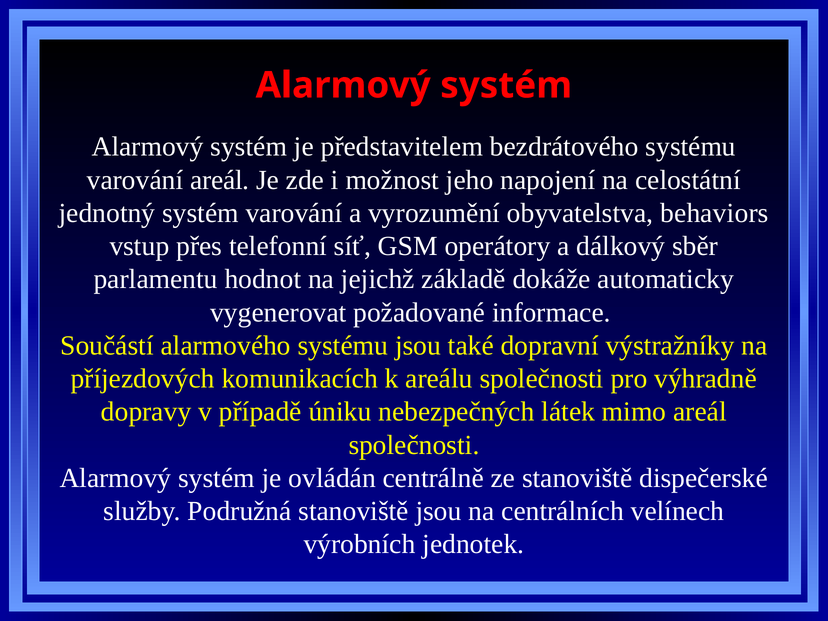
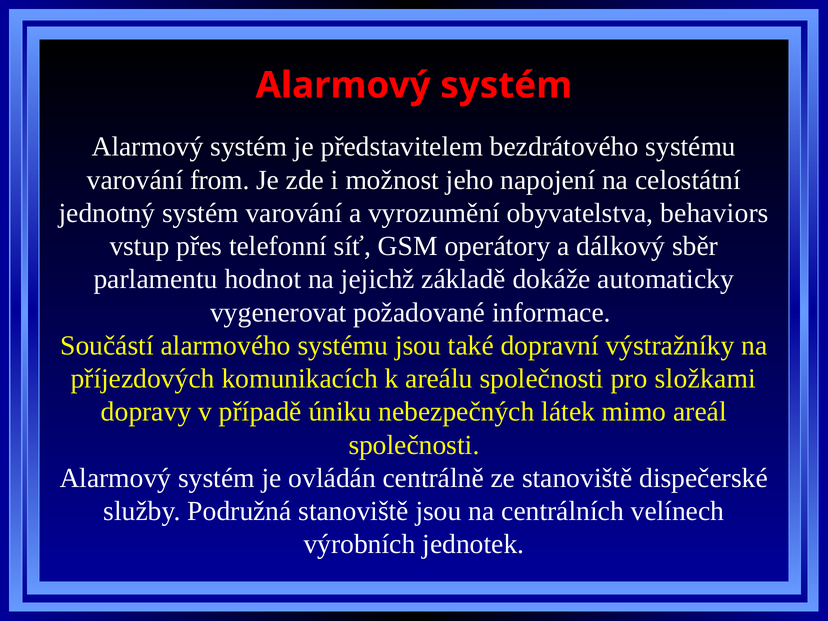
varování areál: areál -> from (220, 180)
výhradně: výhradně -> složkami (705, 379)
